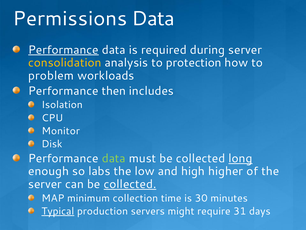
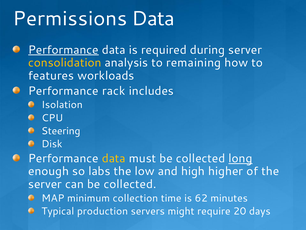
protection: protection -> remaining (194, 63)
problem: problem -> features (51, 75)
then: then -> rack (114, 91)
Monitor: Monitor -> Steering (61, 131)
data colour: light green -> yellow (114, 158)
collected underline: present -> none (130, 184)
30: 30 -> 62 (201, 198)
Typical underline: present -> none (58, 211)
31: 31 -> 20 (240, 211)
